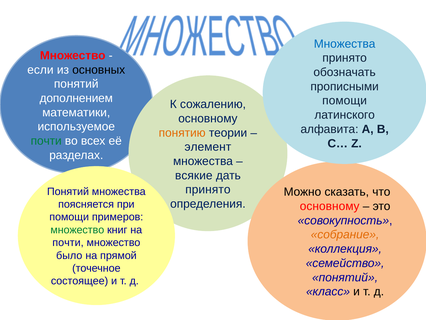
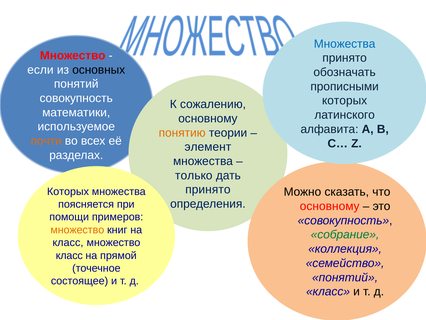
дополнением: дополнением -> совокупность (76, 98)
помощи: помощи -> которых (345, 101)
почти colour: green -> orange (46, 141)
всякие: всякие -> только (194, 175)
Понятий: Понятий -> Которых (68, 191)
множество colour: green -> orange (77, 230)
собрание colour: orange -> green (345, 234)
почти: почти -> класс (68, 242)
было: было -> класс (69, 255)
